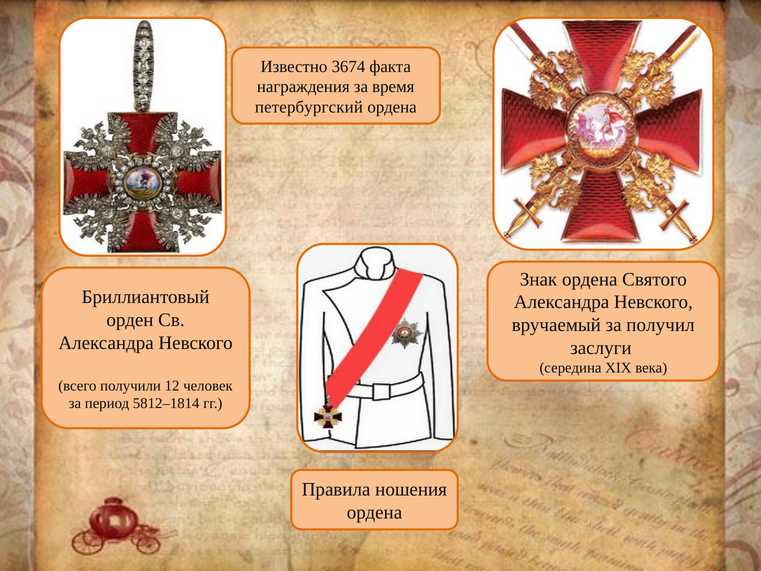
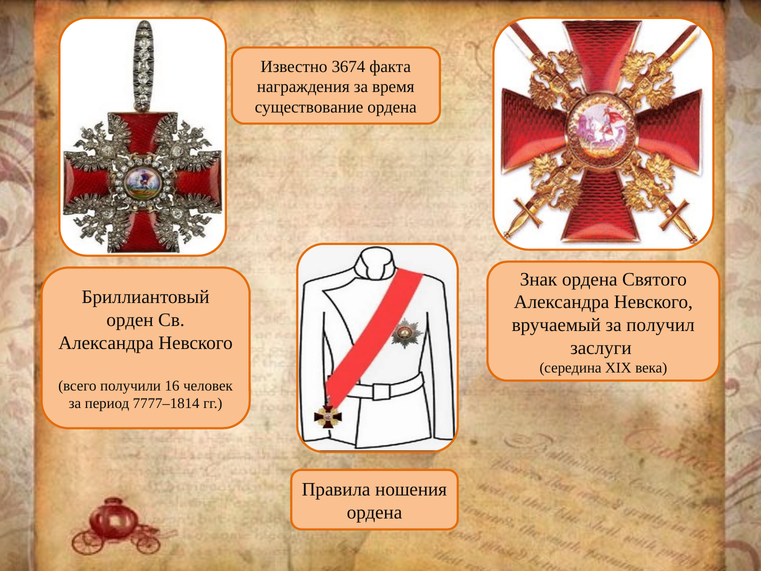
петербургский: петербургский -> существование (309, 107)
12: 12 -> 16 (172, 386)
5812–1814: 5812–1814 -> 7777–1814 (166, 403)
